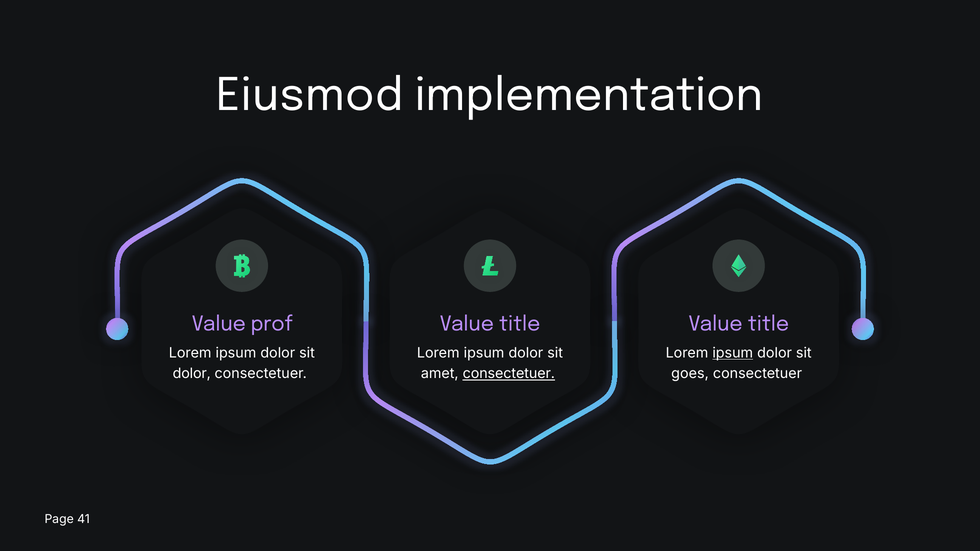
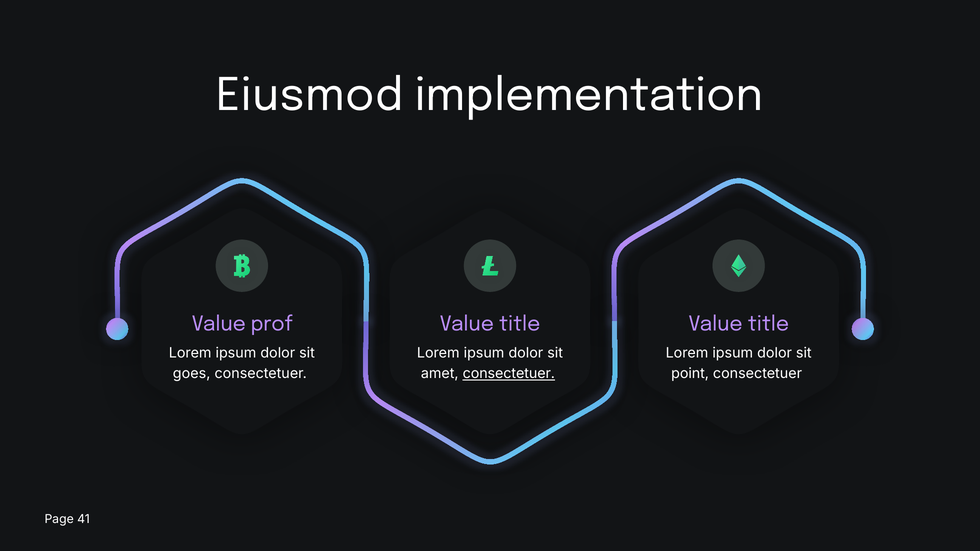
ipsum underline: present -> none (733, 353)
dolor: dolor -> goes (192, 374)
goes: goes -> point (690, 374)
